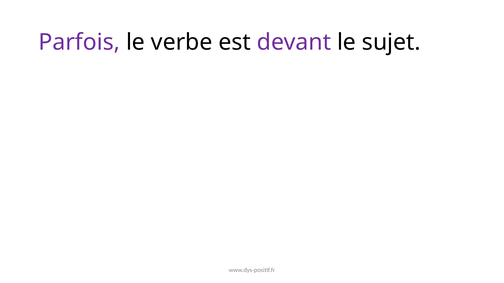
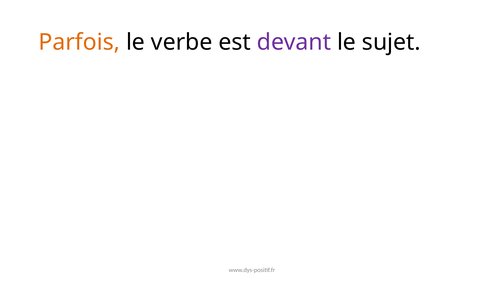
Parfois colour: purple -> orange (79, 42)
